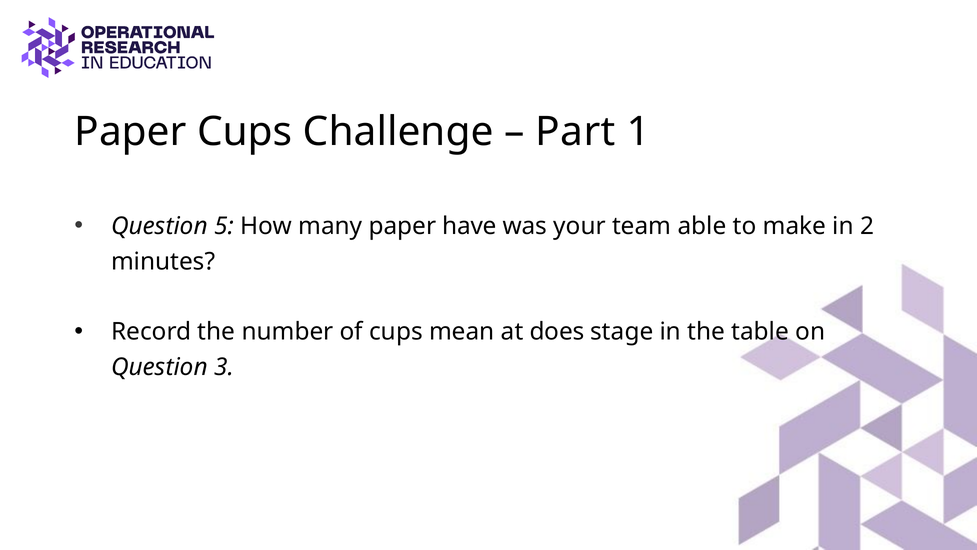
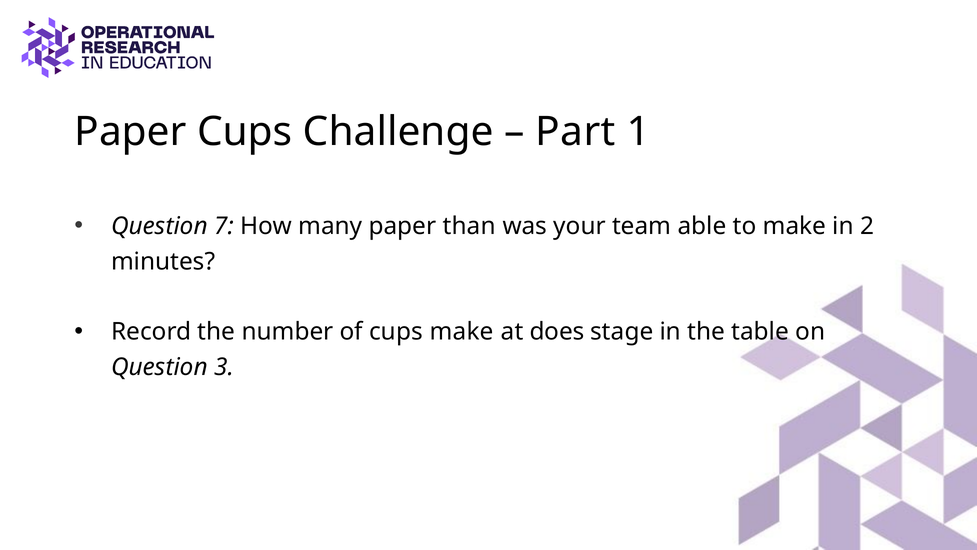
5: 5 -> 7 (224, 226)
have: have -> than (469, 226)
cups mean: mean -> make (462, 332)
